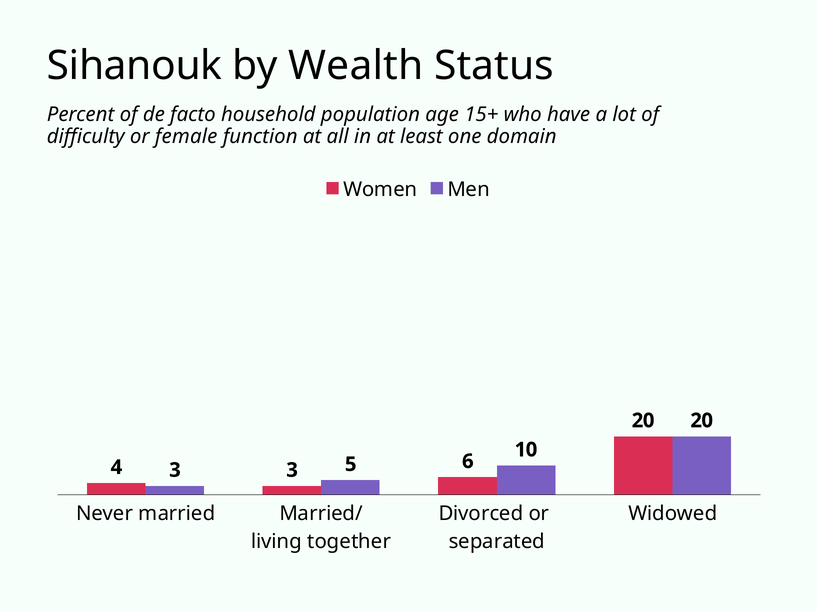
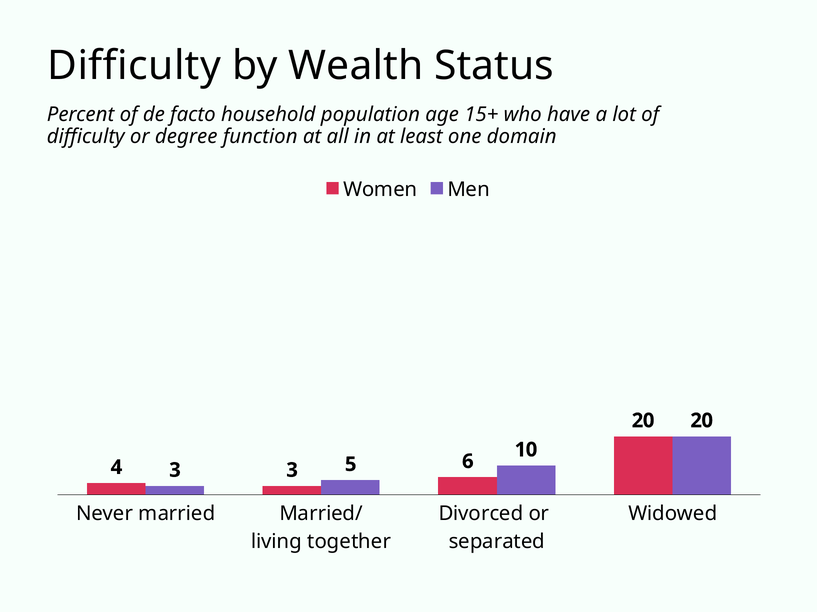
Sihanouk: Sihanouk -> Difficulty (134, 66)
female: female -> degree (186, 137)
